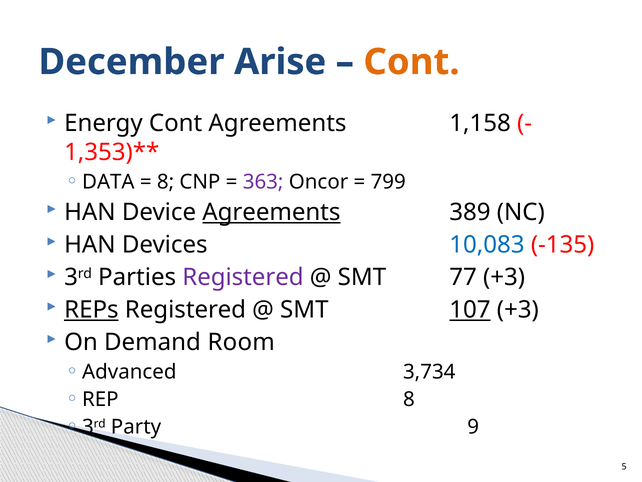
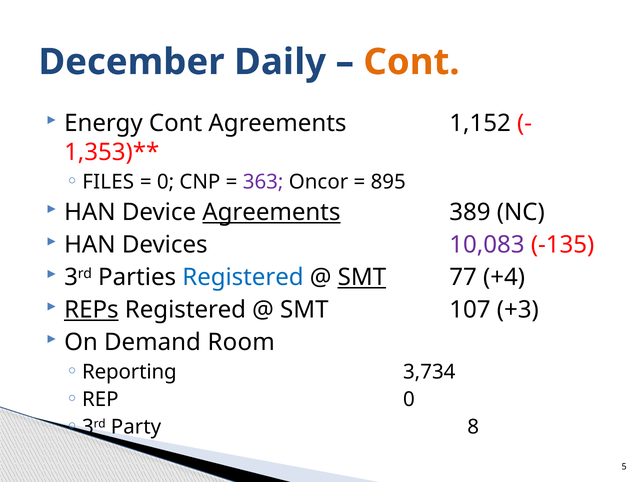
Arise: Arise -> Daily (280, 62)
1,158: 1,158 -> 1,152 (480, 123)
DATA: DATA -> FILES (108, 182)
8: 8 -> 0 (166, 182)
799: 799 -> 895 (388, 182)
10,083 colour: blue -> purple (487, 245)
Registered colour: purple -> blue (243, 277)
SMT underline: none -> present (362, 277)
77 +3: +3 -> +4 (504, 277)
107 underline: present -> none (470, 310)
Advanced: Advanced -> Reporting (129, 372)
REP 8: 8 -> 0 (409, 399)
9: 9 -> 8 (473, 427)
